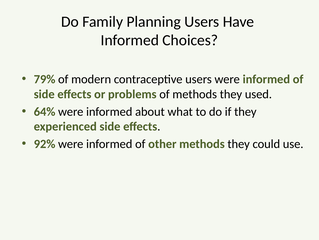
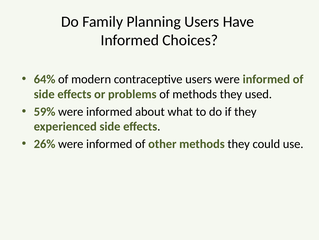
79%: 79% -> 64% (45, 79)
64%: 64% -> 59% (45, 111)
92%: 92% -> 26% (45, 144)
